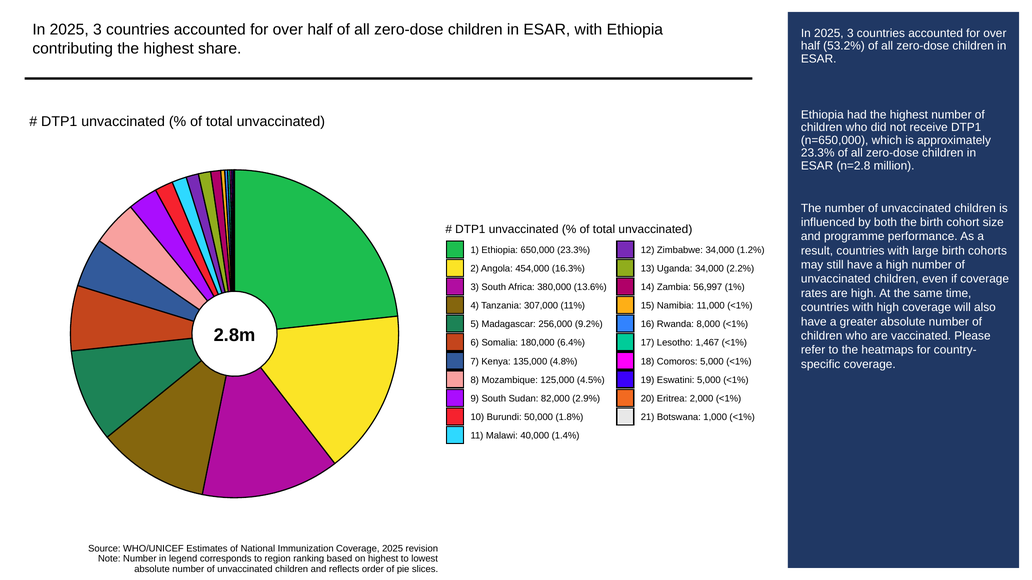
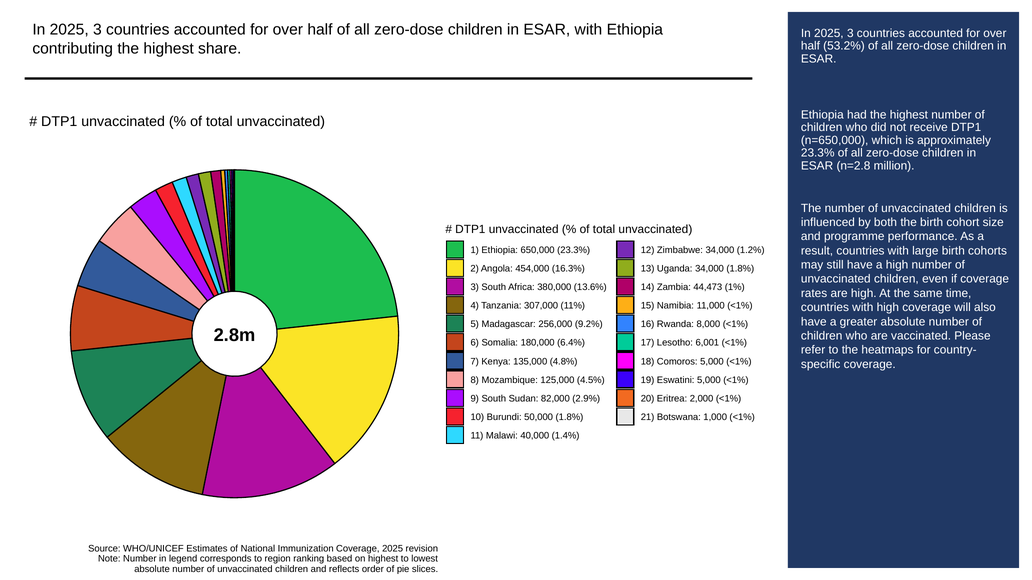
34,000 2.2%: 2.2% -> 1.8% (740, 269)
56,997: 56,997 -> 44,473 (708, 287)
1,467: 1,467 -> 6,001 (707, 343)
